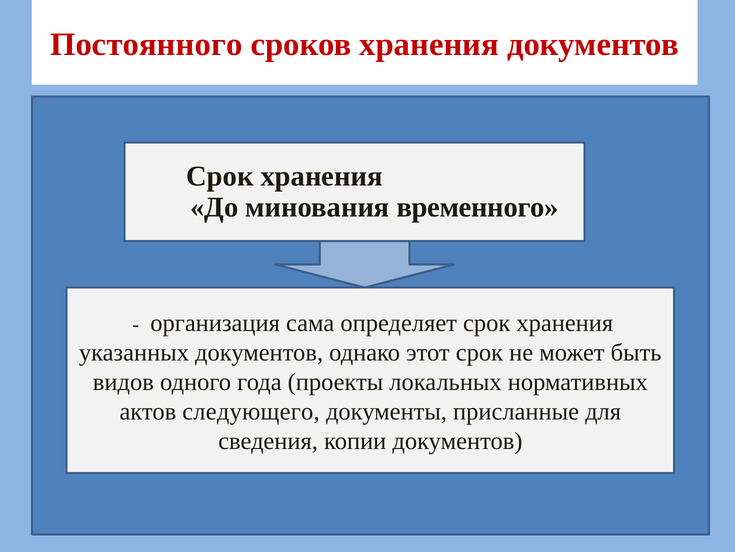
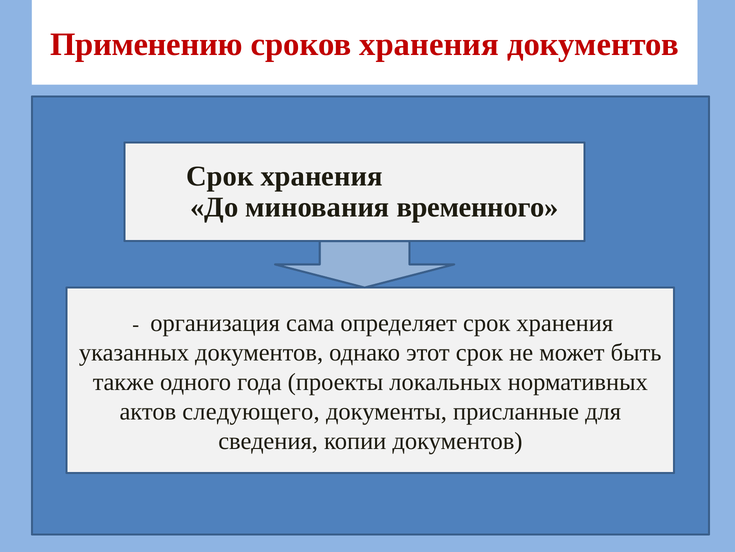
Постоянного: Постоянного -> Применению (146, 45)
видов: видов -> также (123, 382)
